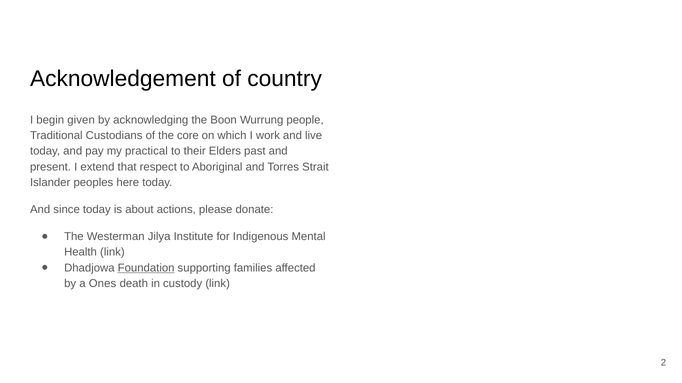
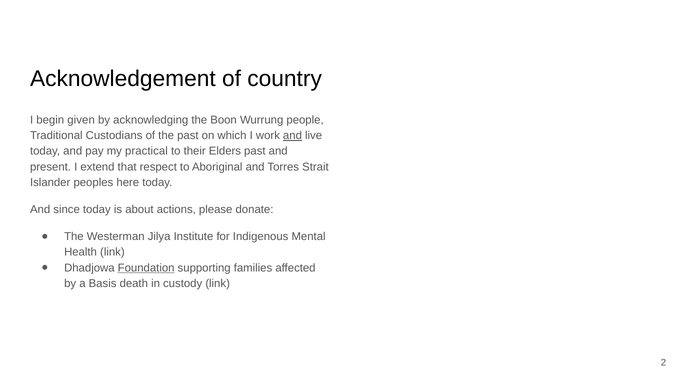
the core: core -> past (188, 136)
and underline: none -> present (292, 136)
Ones: Ones -> Basis (103, 284)
